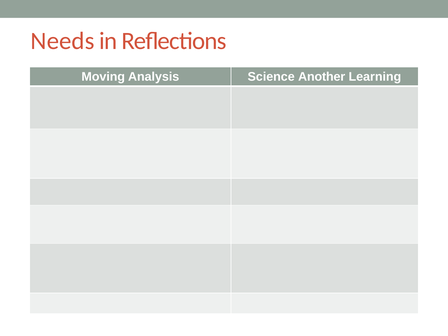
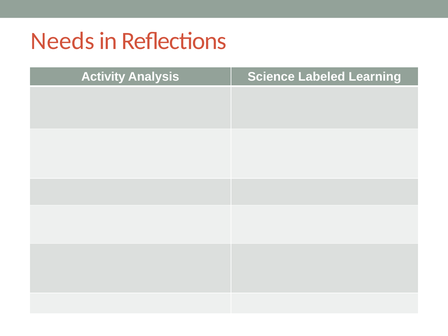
Moving: Moving -> Activity (103, 77)
Another: Another -> Labeled (322, 77)
